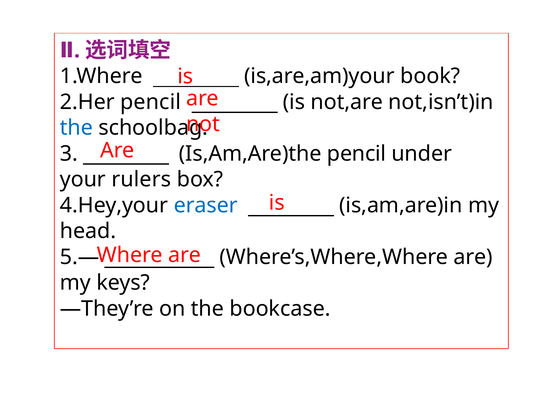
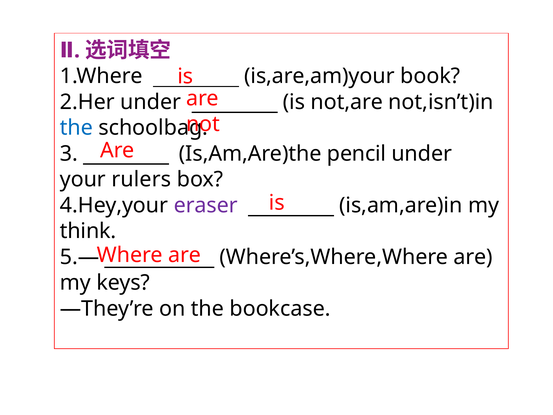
2.Her pencil: pencil -> under (151, 102)
eraser colour: blue -> purple (206, 205)
head: head -> think (88, 231)
